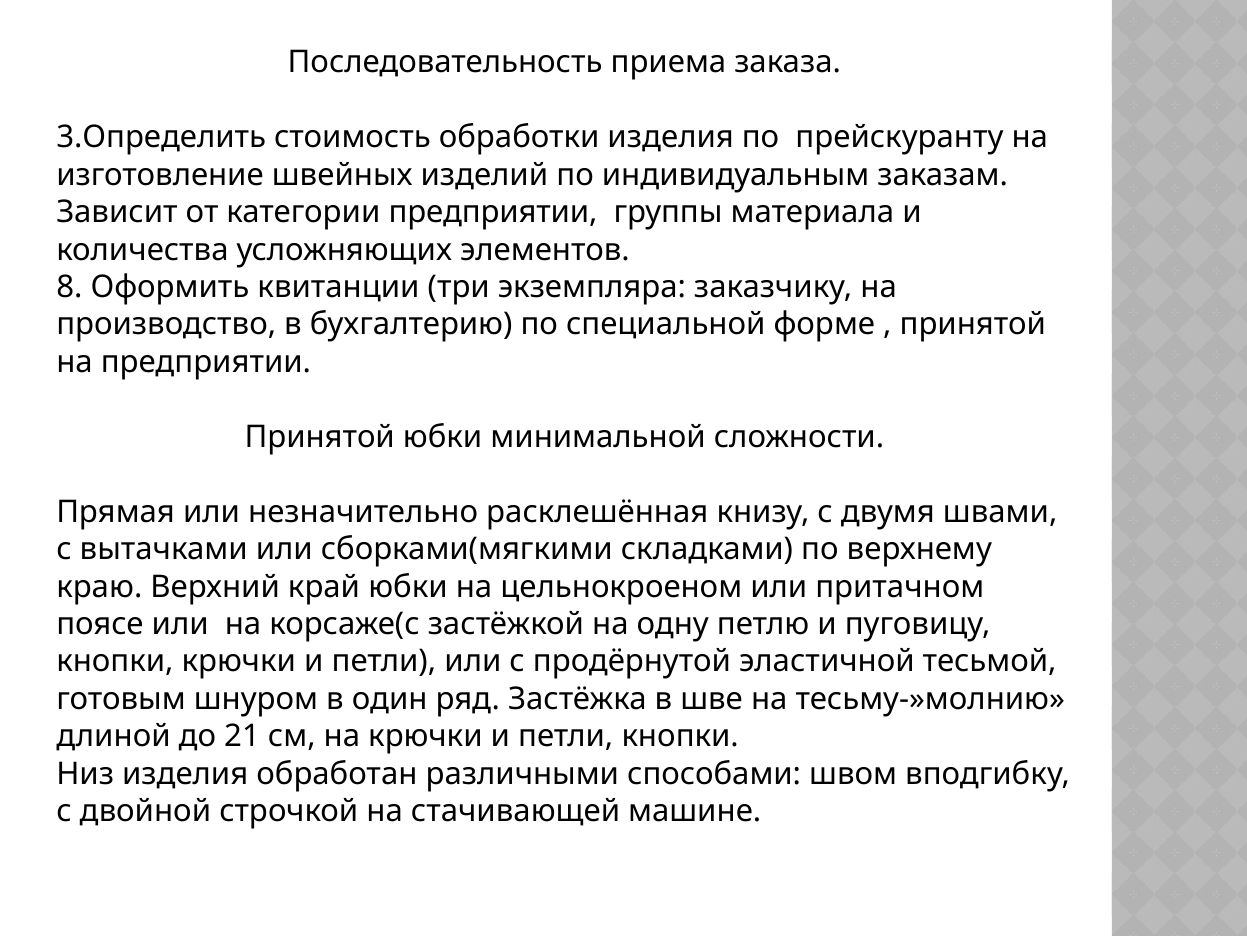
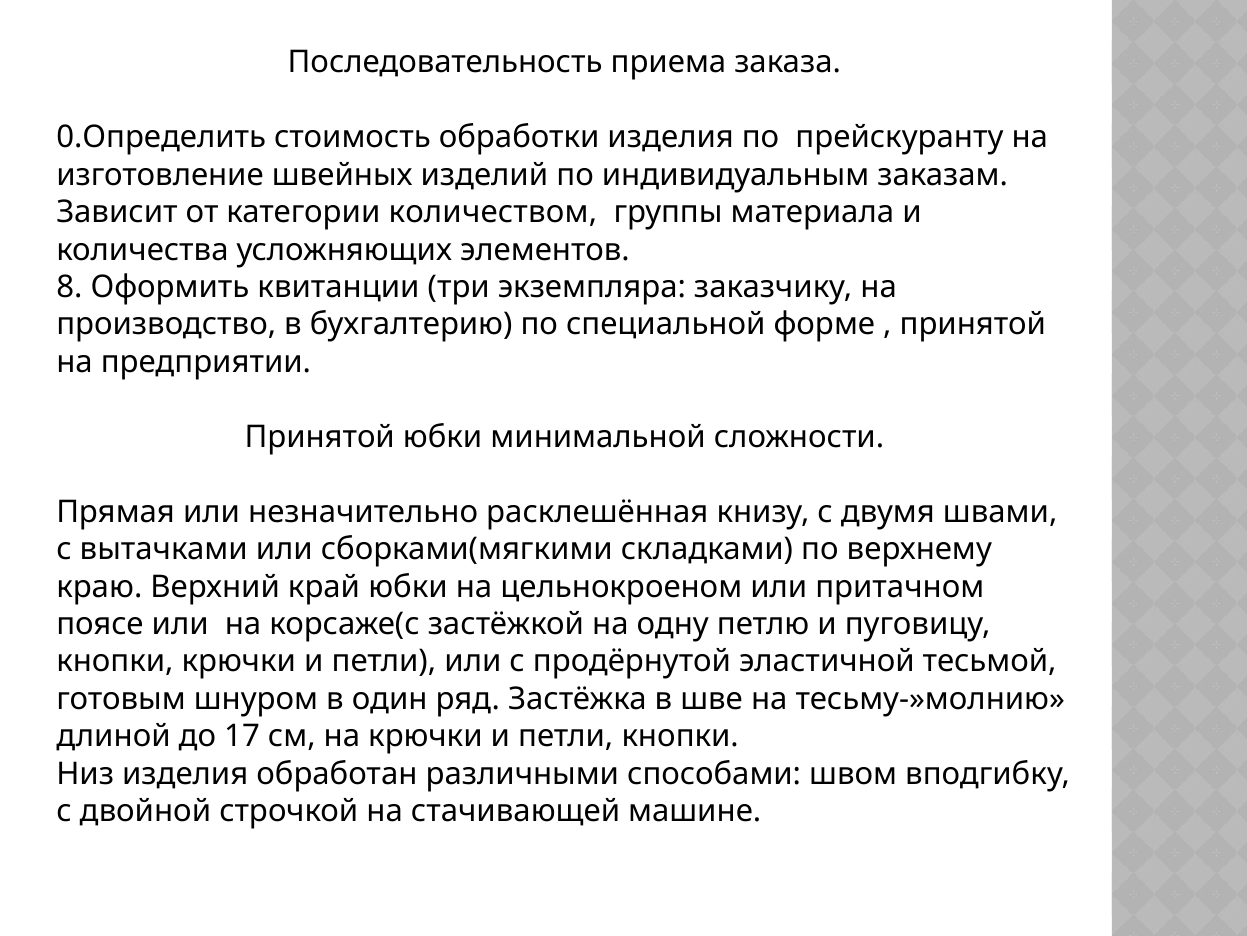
3.Определить: 3.Определить -> 0.Определить (161, 137)
категории предприятии: предприятии -> количеством (493, 212)
21: 21 -> 17 (242, 736)
